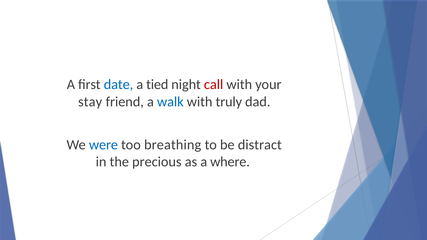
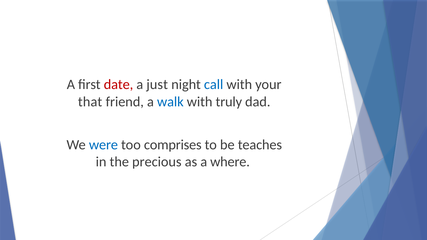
date colour: blue -> red (119, 85)
tied: tied -> just (157, 85)
call colour: red -> blue (214, 85)
stay: stay -> that (90, 102)
breathing: breathing -> comprises (173, 145)
distract: distract -> teaches (260, 145)
